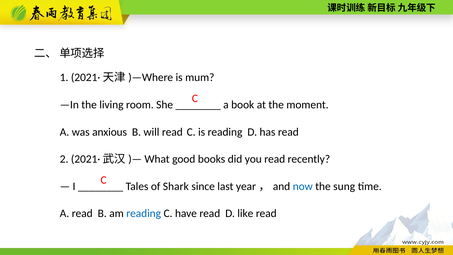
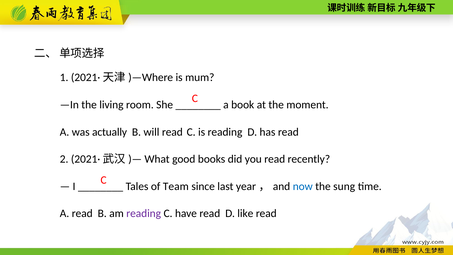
anxious: anxious -> actually (110, 132)
Shark: Shark -> Team (176, 186)
reading colour: blue -> purple (144, 213)
